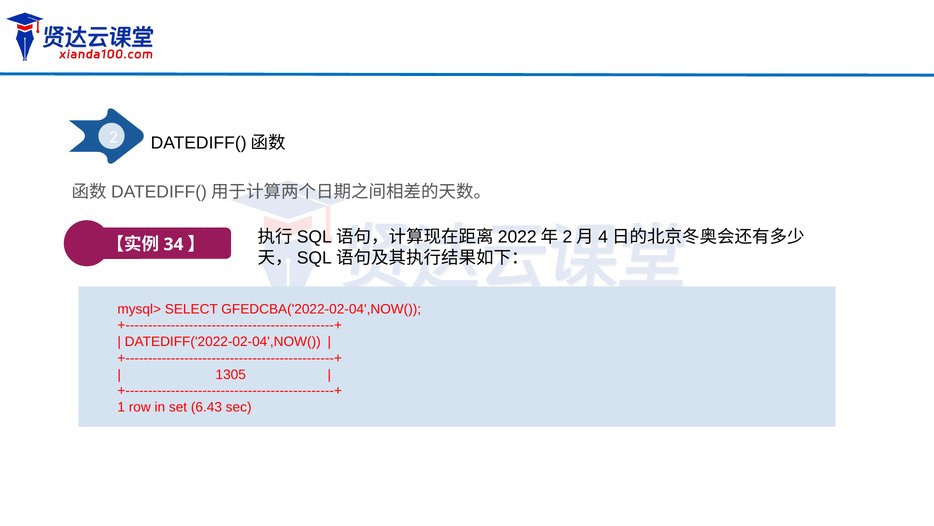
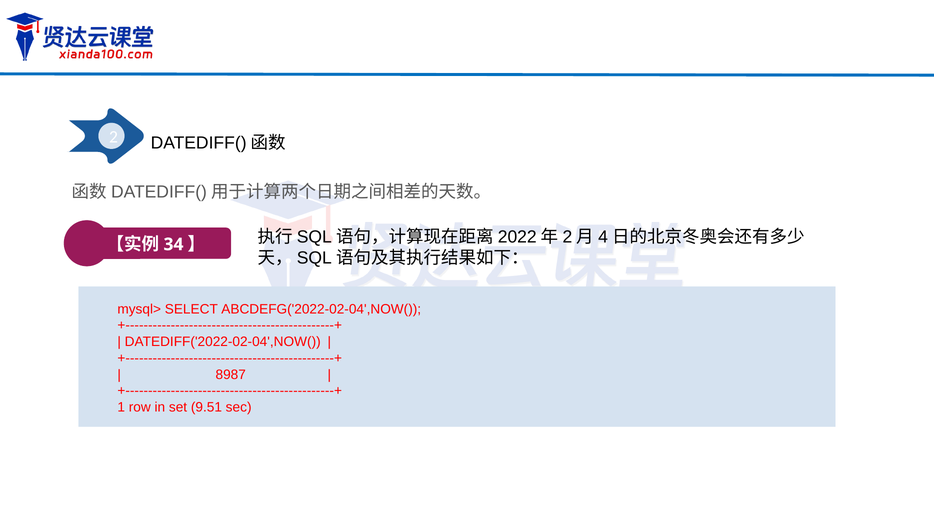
GFEDCBA('2022-02-04',NOW(: GFEDCBA('2022-02-04',NOW( -> ABCDEFG('2022-02-04',NOW( (321, 309)
1305: 1305 -> 8987 (231, 374)
6.43: 6.43 -> 9.51 (206, 407)
